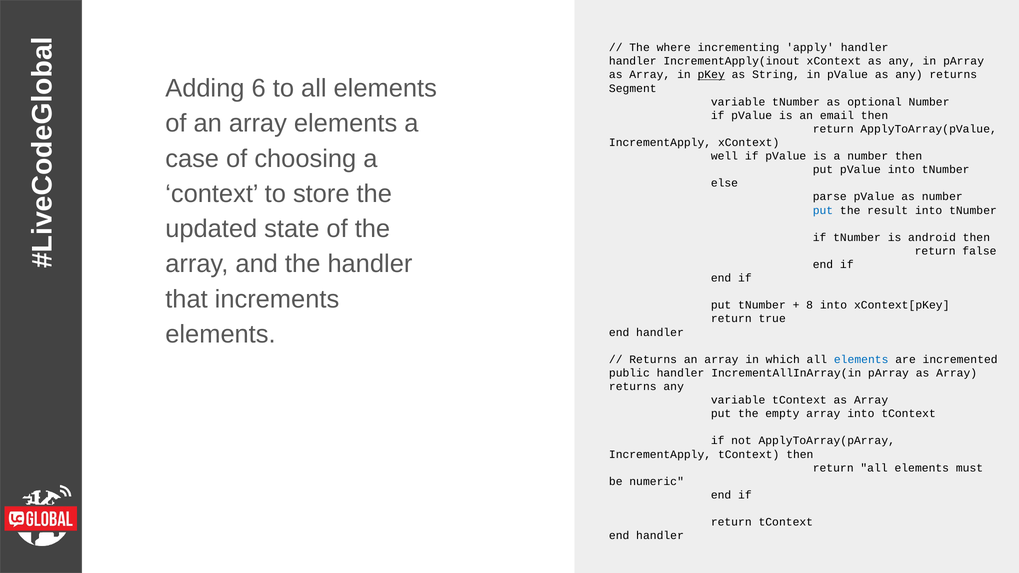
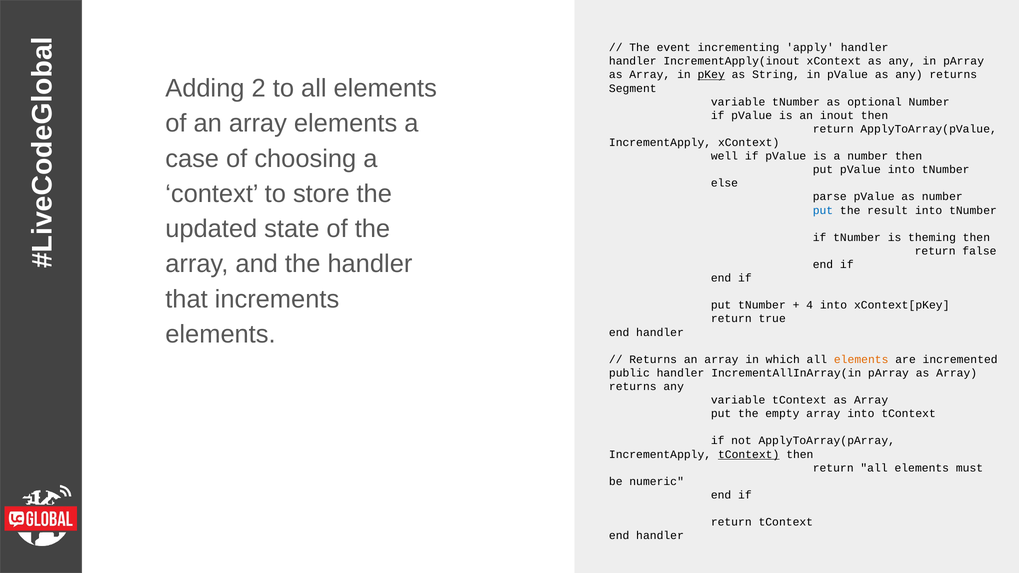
where: where -> event (674, 48)
6: 6 -> 2 (259, 88)
email: email -> inout (837, 115)
android: android -> theming (932, 237)
8: 8 -> 4 (810, 305)
elements colour: blue -> orange (861, 360)
tContext underline: none -> present (749, 454)
